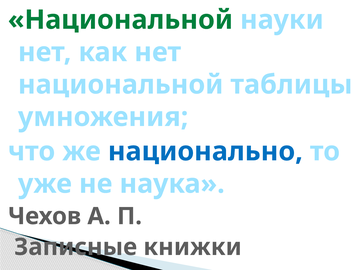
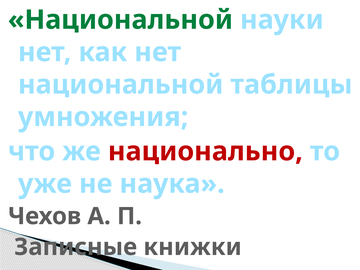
национально colour: blue -> red (205, 151)
